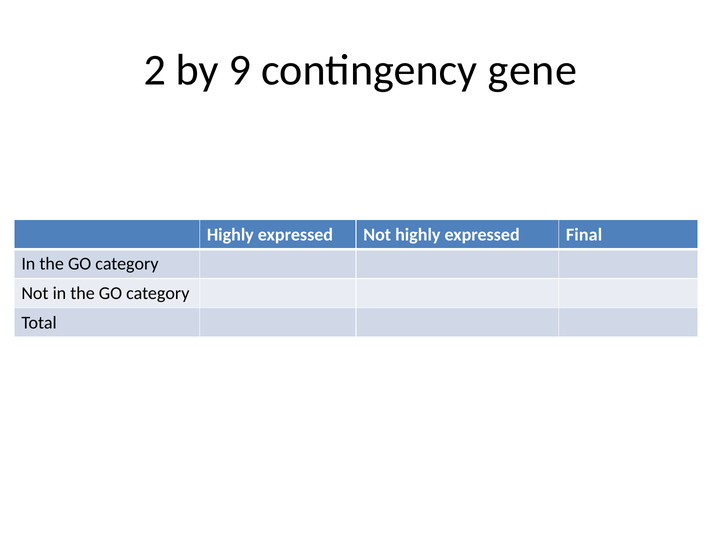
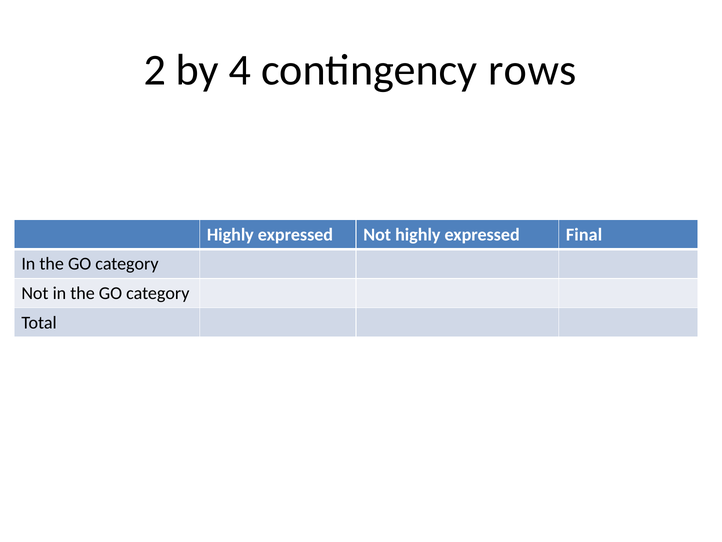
9: 9 -> 4 (240, 70)
gene: gene -> rows (532, 70)
